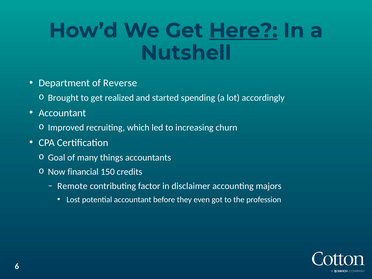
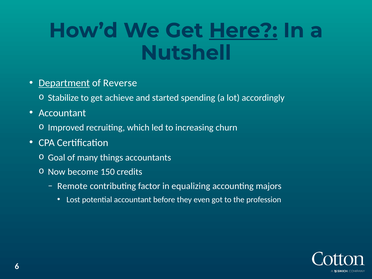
Department underline: none -> present (64, 83)
Brought: Brought -> Stabilize (63, 98)
realized: realized -> achieve (119, 98)
financial: financial -> become (83, 172)
disclaimer: disclaimer -> equalizing (191, 186)
